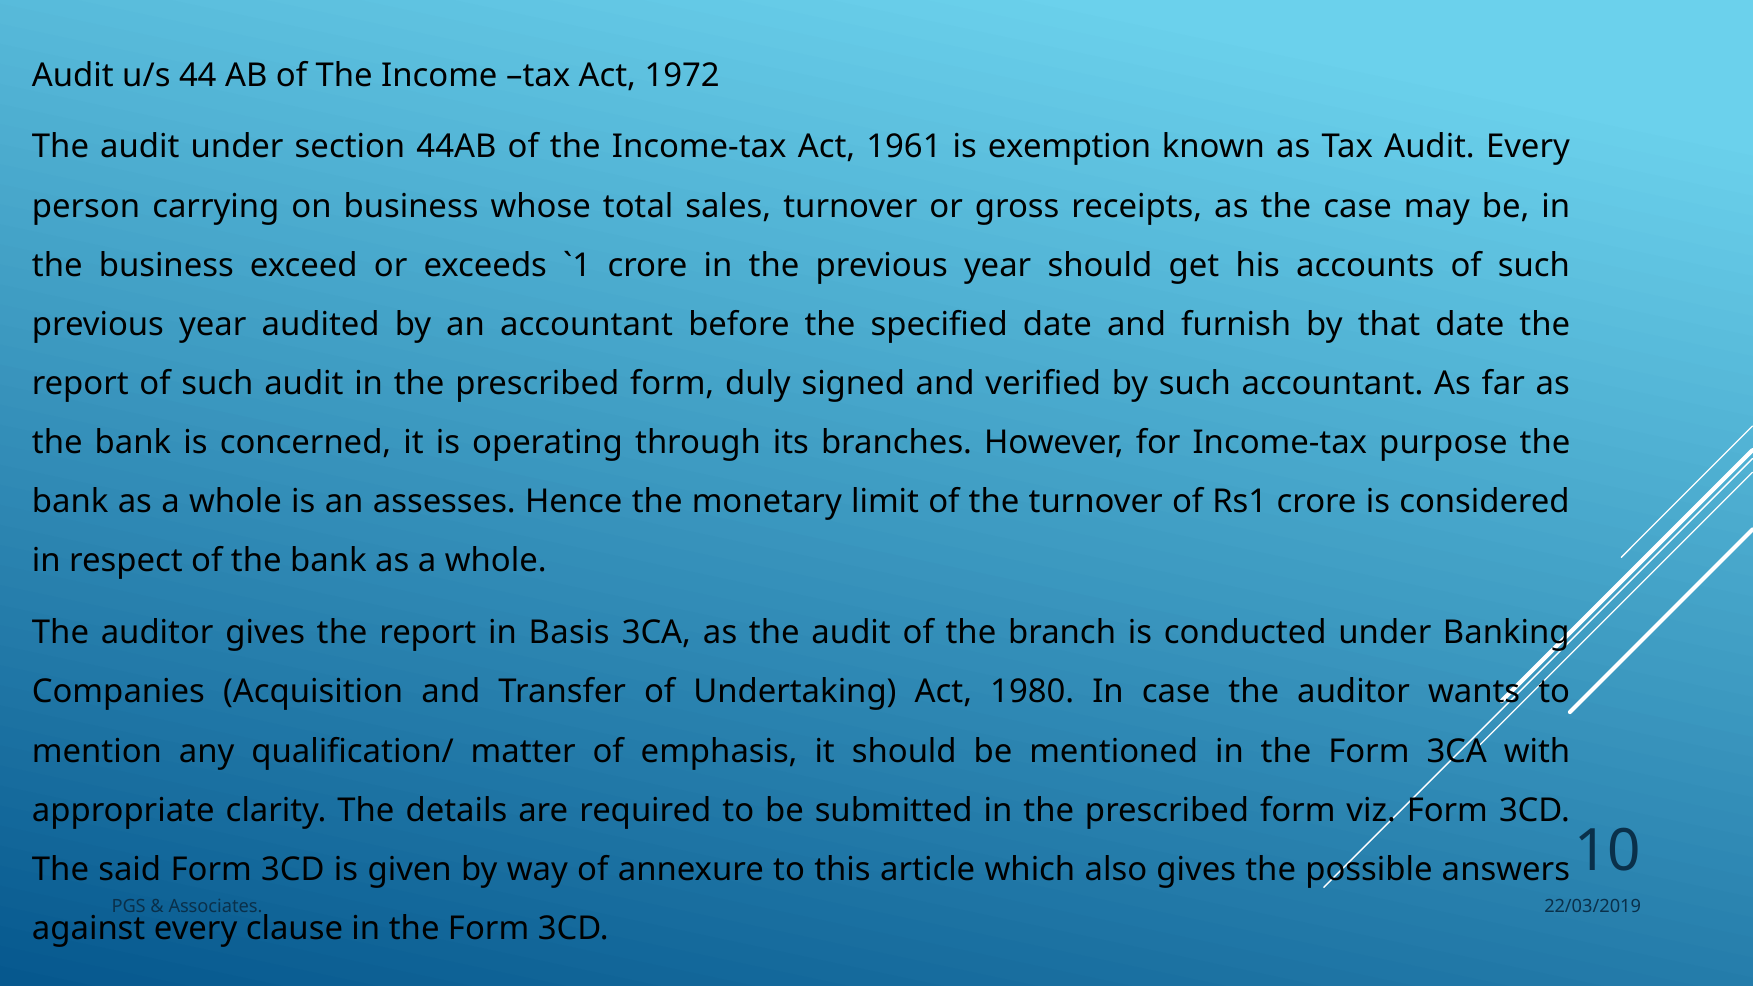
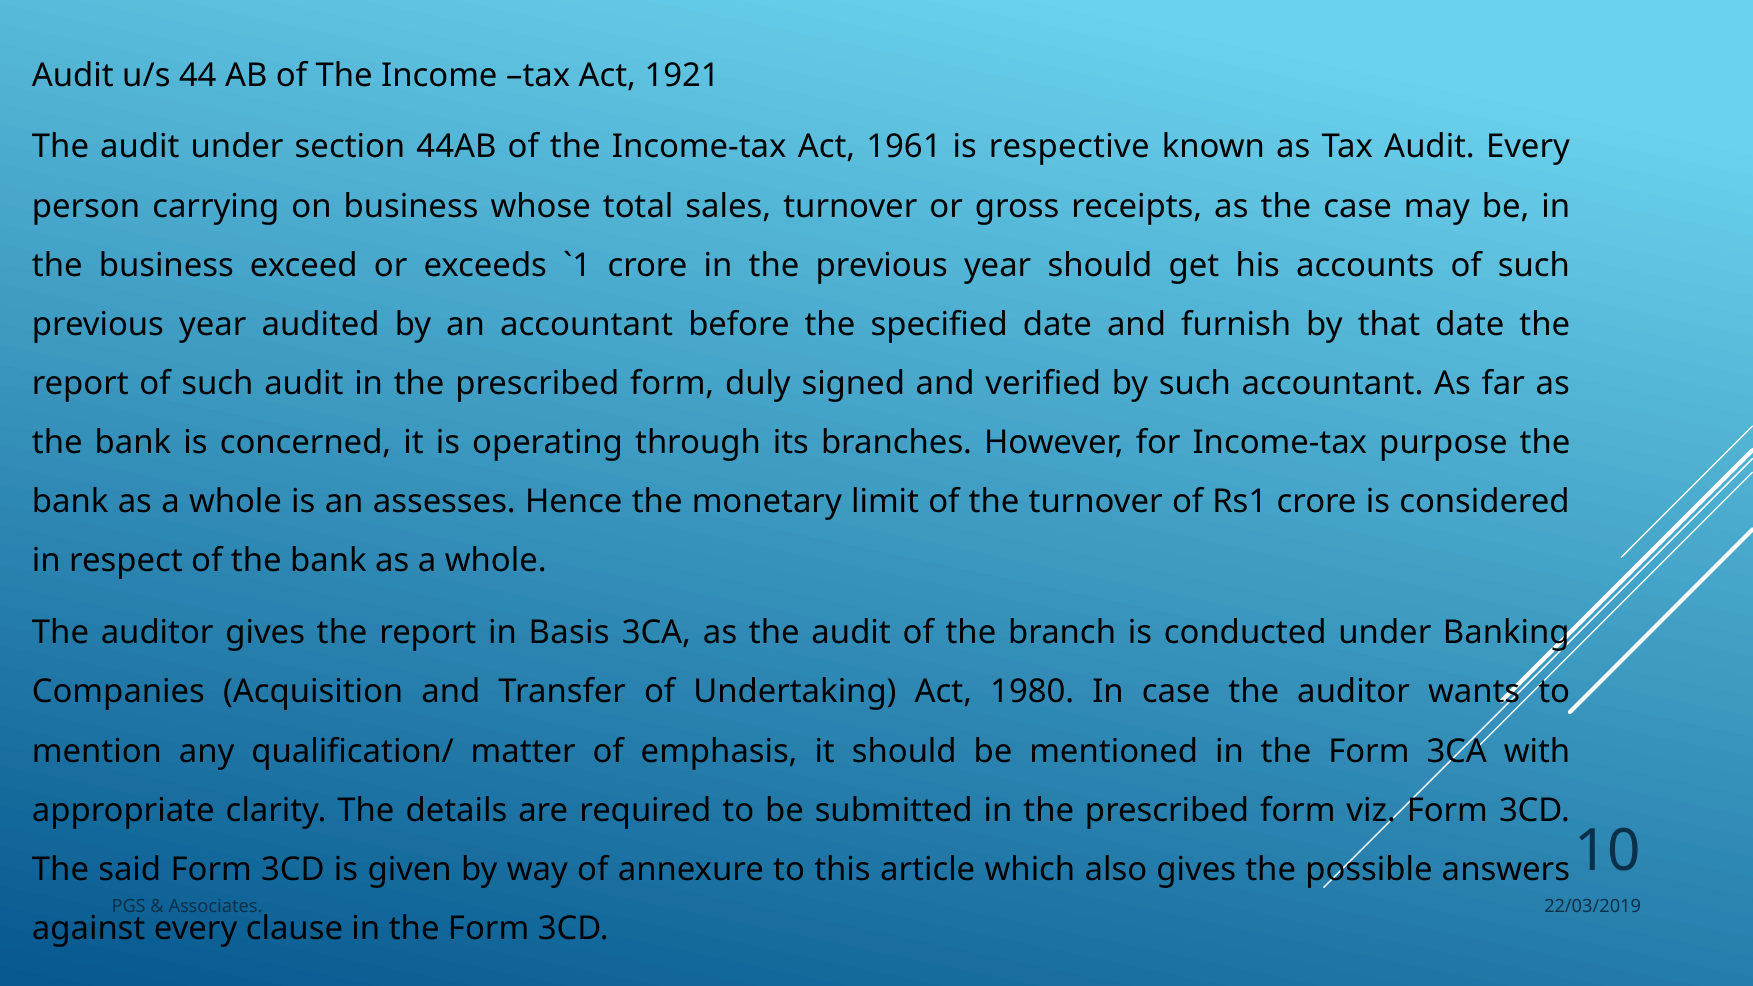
1972: 1972 -> 1921 (682, 75)
exemption: exemption -> respective (1069, 147)
